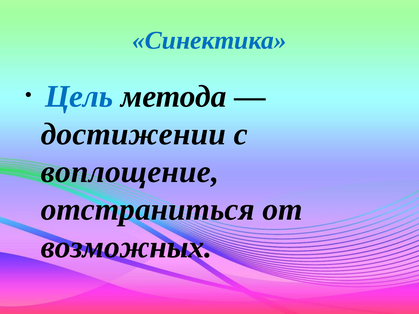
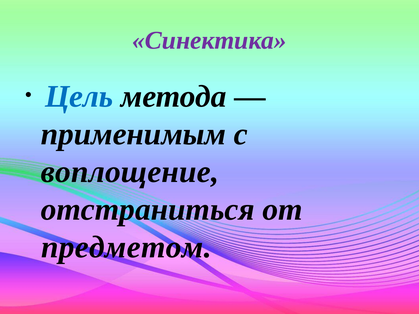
Синектика colour: blue -> purple (209, 41)
достижении: достижении -> применимым (133, 134)
возможных: возможных -> предметом (126, 247)
